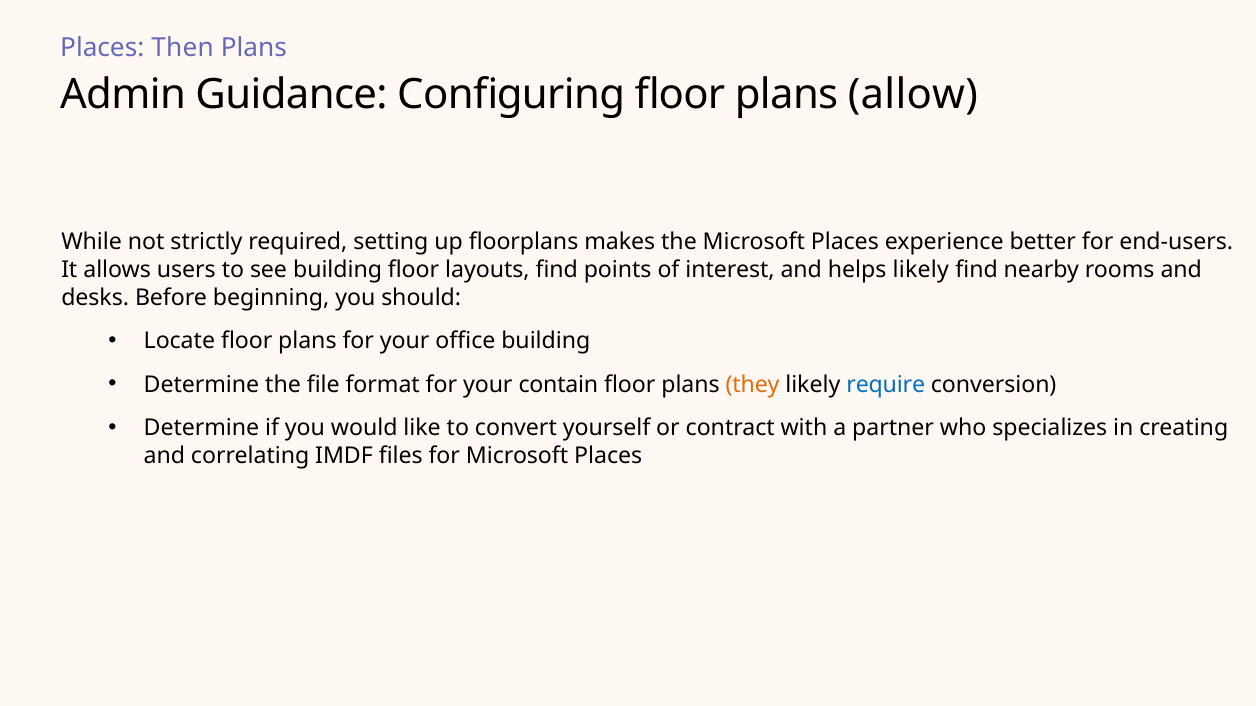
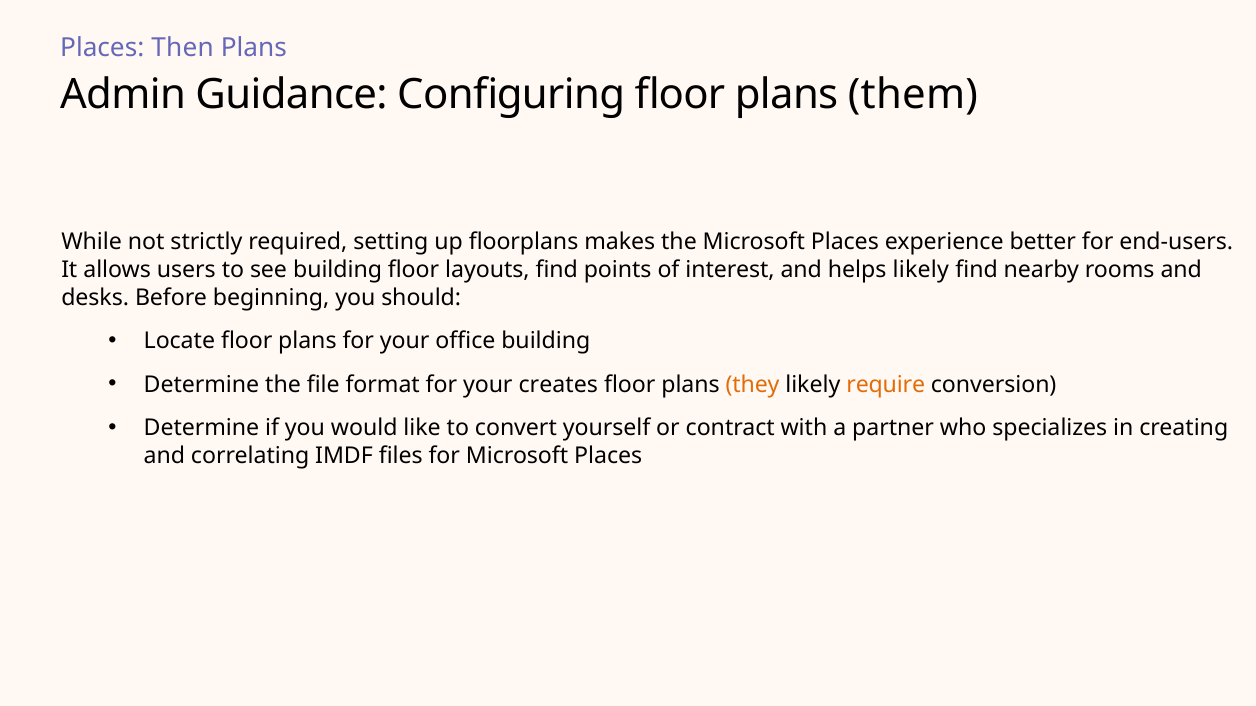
allow: allow -> them (913, 94)
contain: contain -> creates (558, 385)
require colour: blue -> orange (886, 385)
